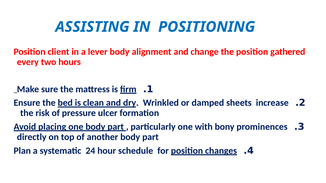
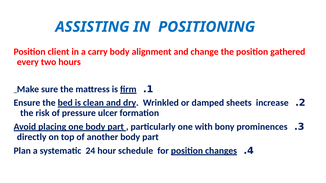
lever: lever -> carry (98, 52)
